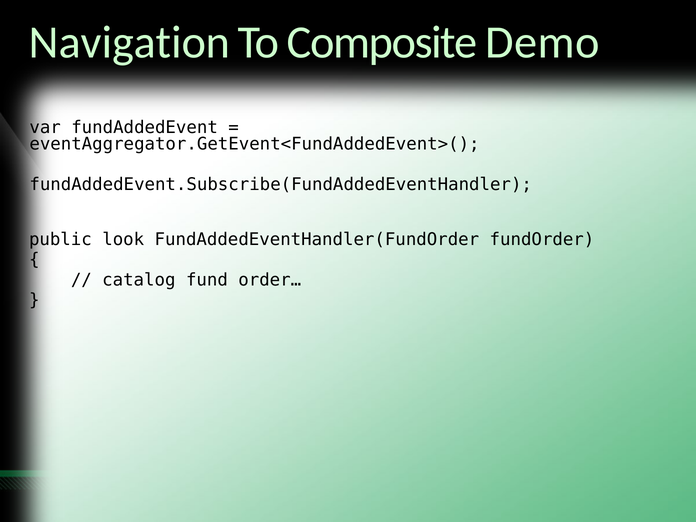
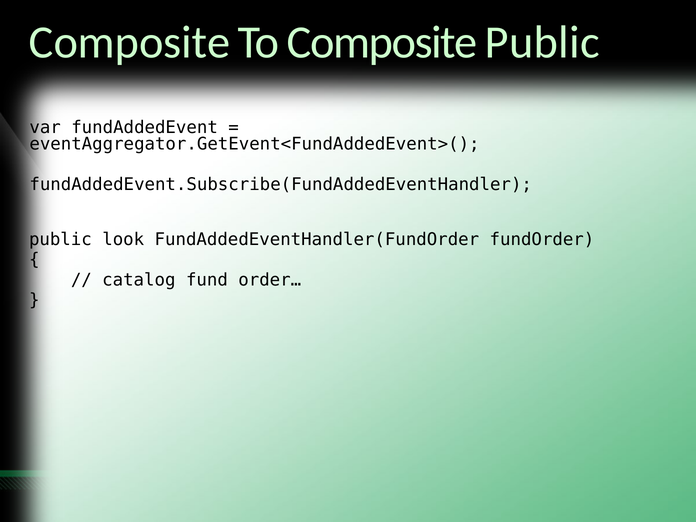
Navigation: Navigation -> Composite (130, 42)
Composite Demo: Demo -> Public (542, 42)
